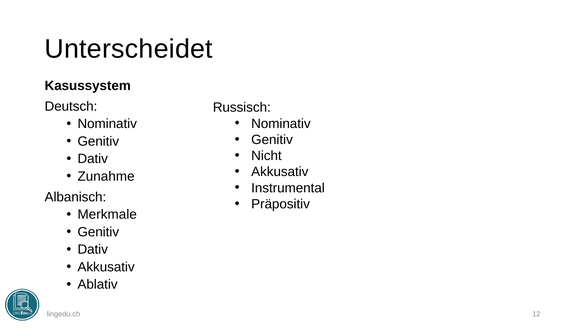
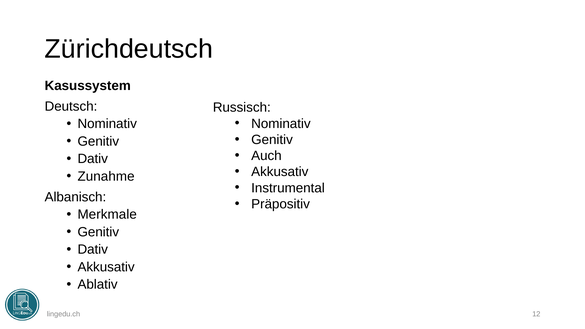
Unterscheidet: Unterscheidet -> Zürichdeutsch (129, 49)
Nicht: Nicht -> Auch (266, 156)
